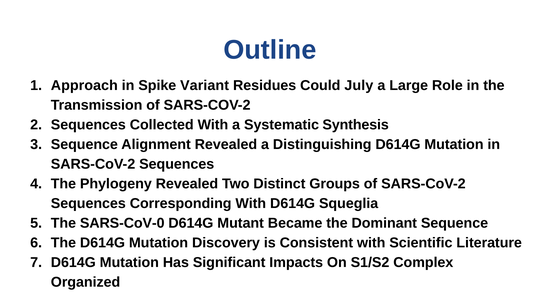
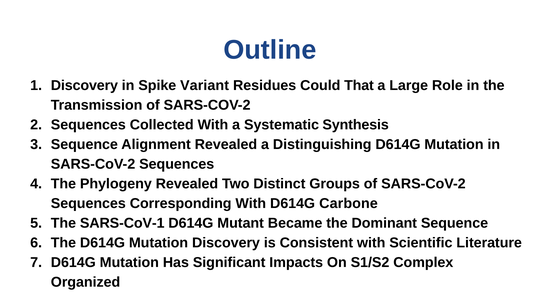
Approach: Approach -> Discovery (84, 86)
July: July -> That (359, 86)
Squeglia: Squeglia -> Carbone (349, 203)
SARS-CoV-0: SARS-CoV-0 -> SARS-CoV-1 (122, 223)
